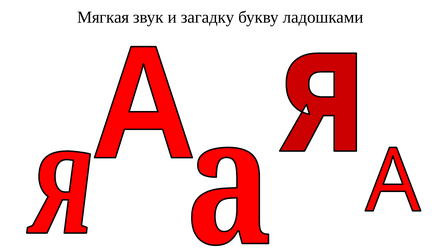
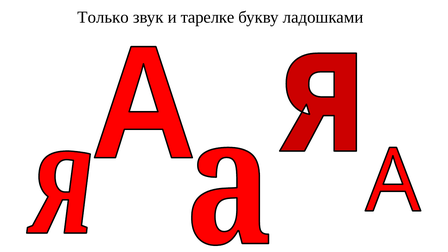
Мягкая: Мягкая -> Только (103, 17)
загадку: загадку -> тарелке (208, 17)
